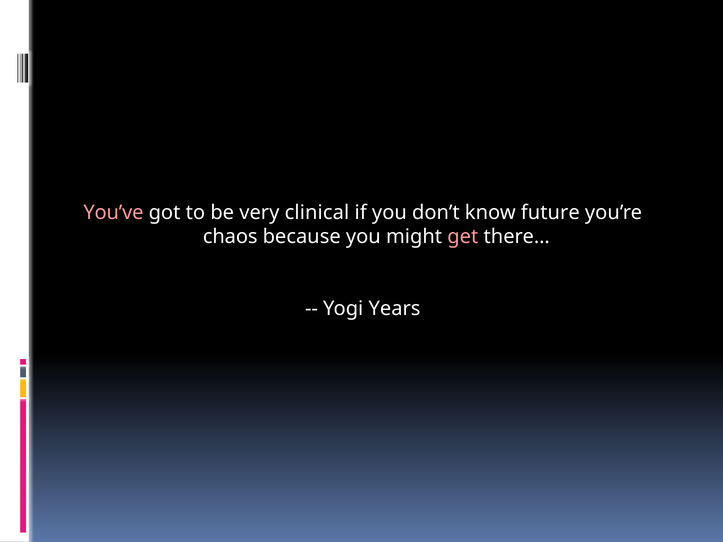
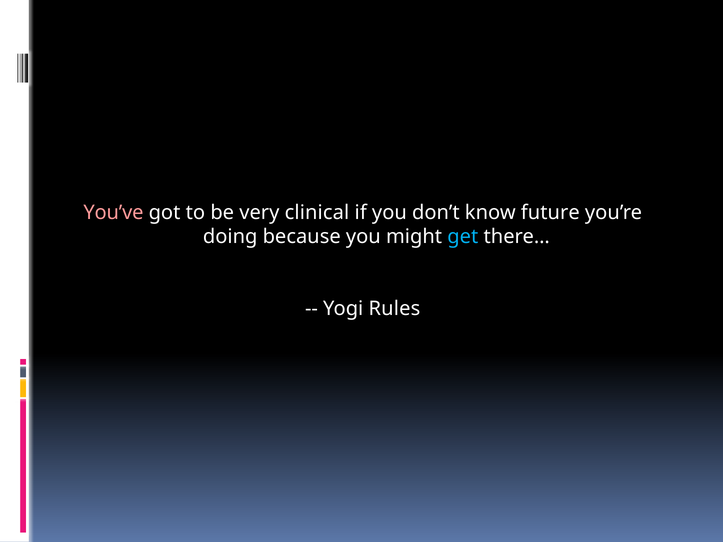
chaos: chaos -> doing (230, 237)
get colour: pink -> light blue (463, 237)
Years: Years -> Rules (394, 309)
